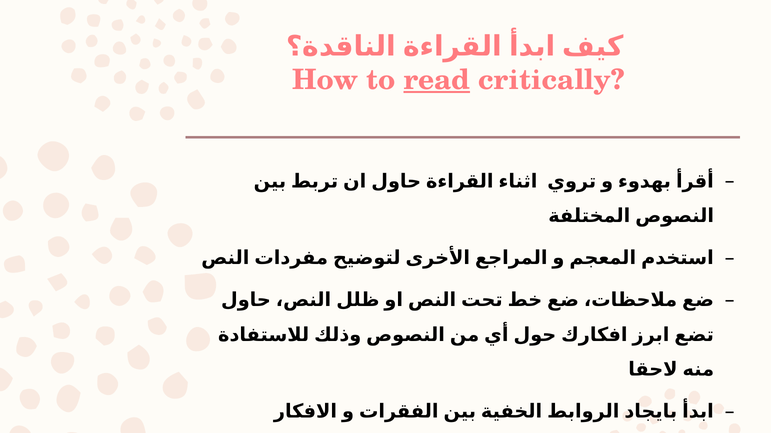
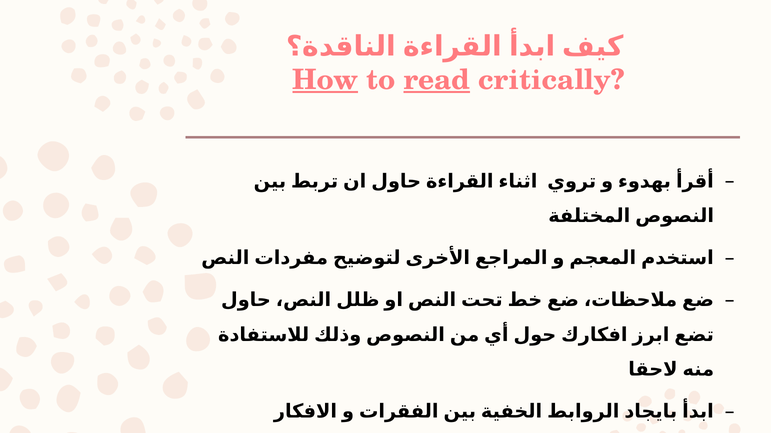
How underline: none -> present (325, 80)
